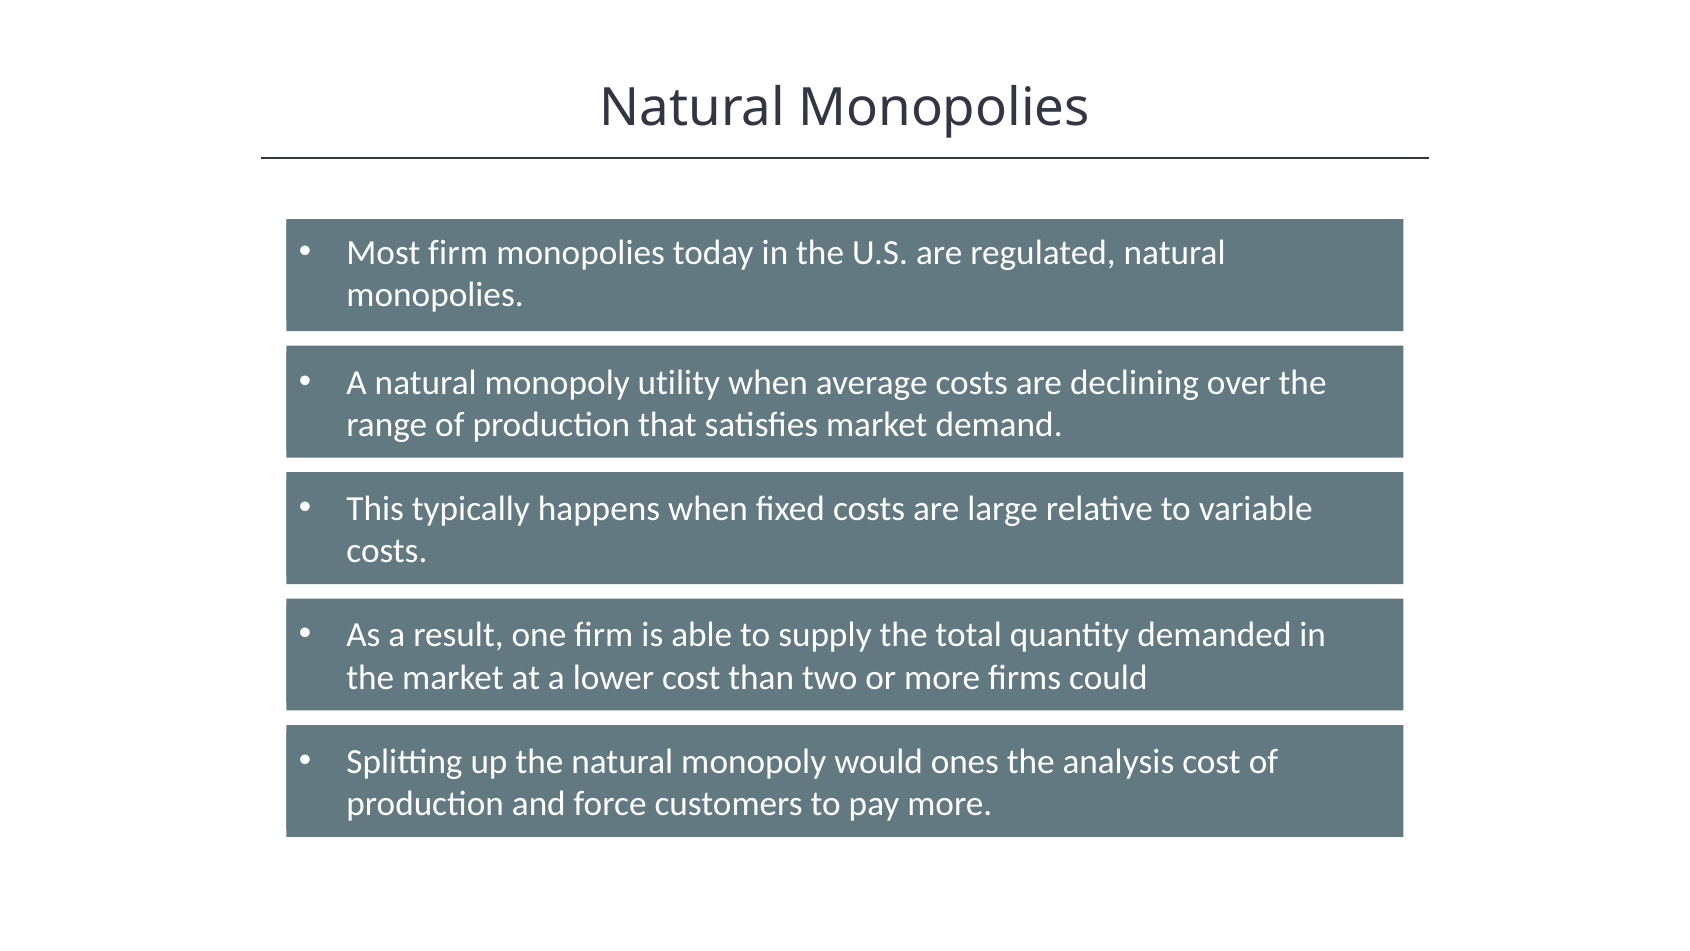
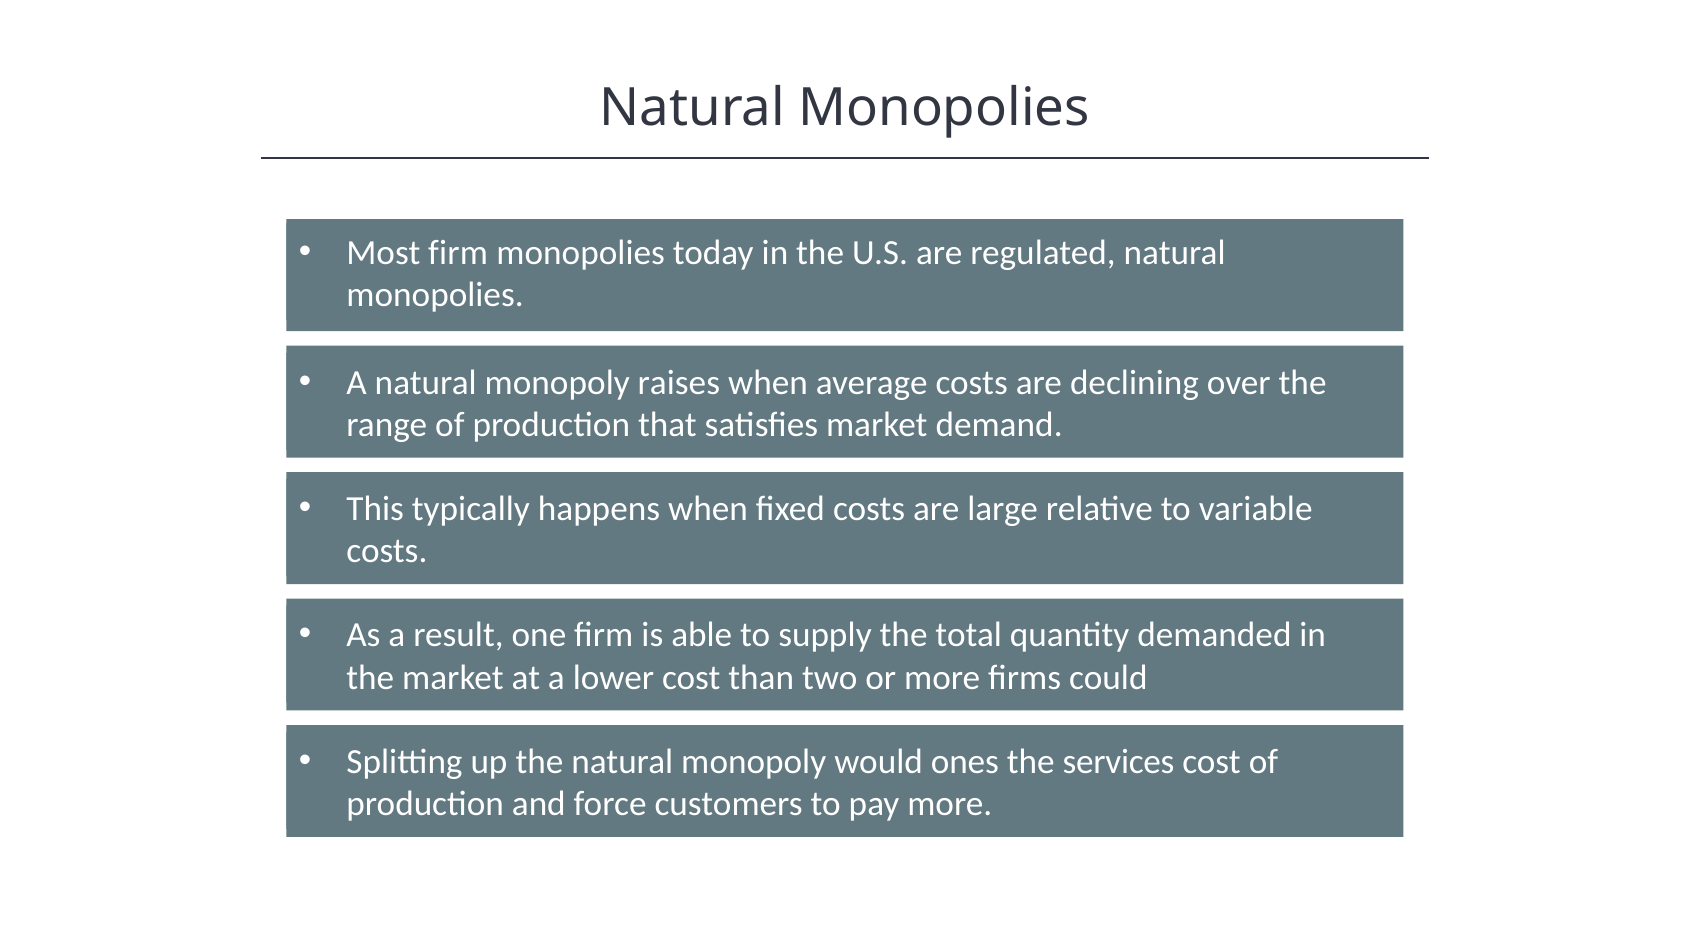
utility: utility -> raises (679, 383)
analysis: analysis -> services (1119, 761)
